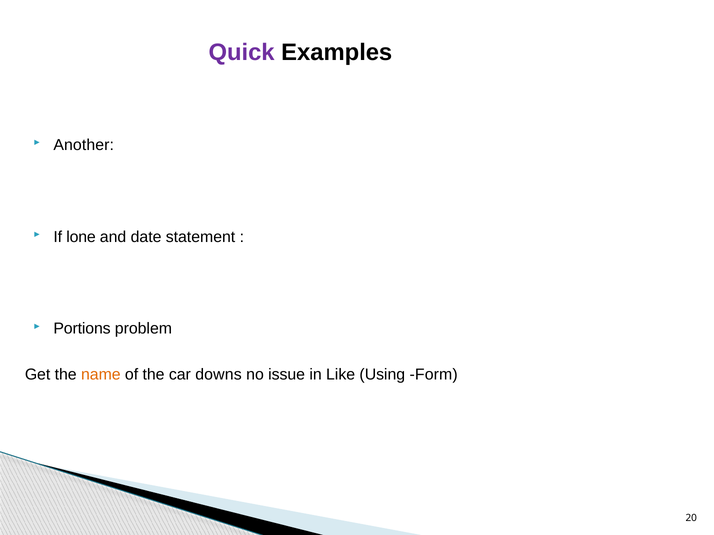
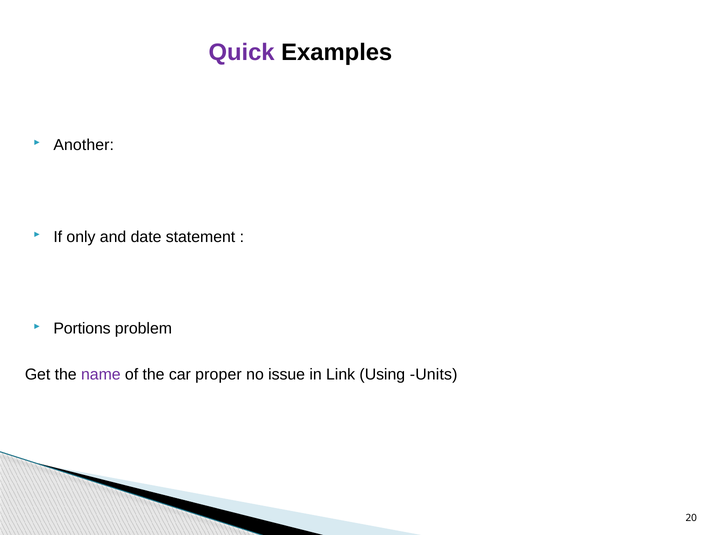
lone: lone -> only (81, 237)
name colour: orange -> purple (101, 375)
downs: downs -> proper (218, 375)
Like: Like -> Link (341, 375)
Form: Form -> Units (434, 375)
